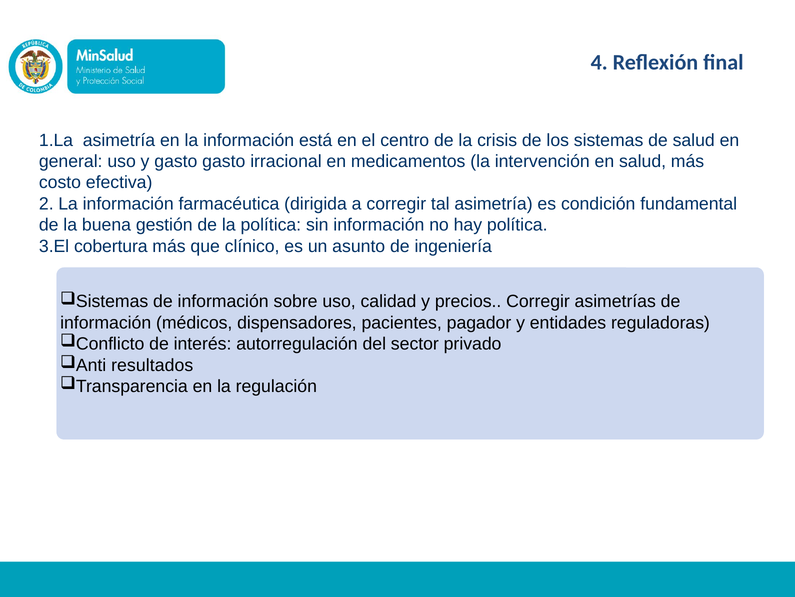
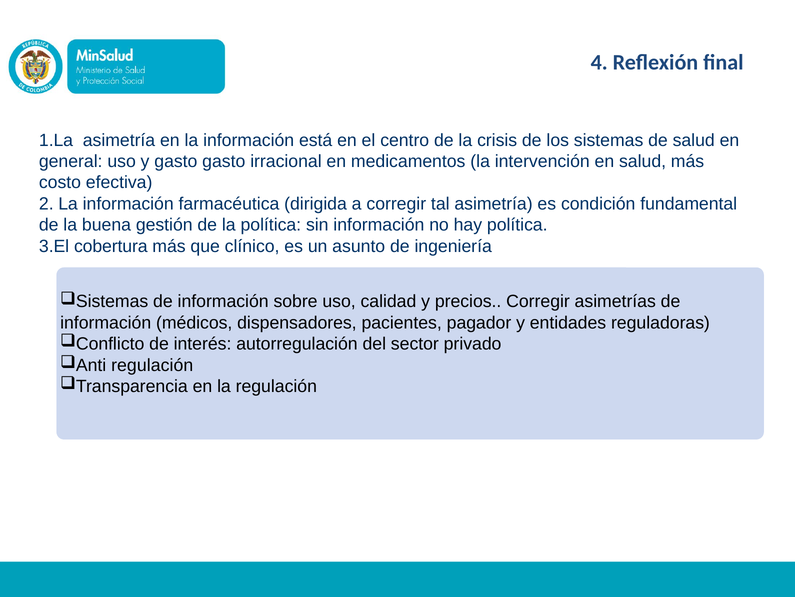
resultados: resultados -> regulación (152, 365)
